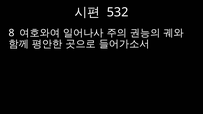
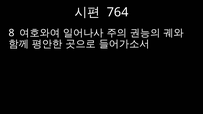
532: 532 -> 764 (118, 12)
